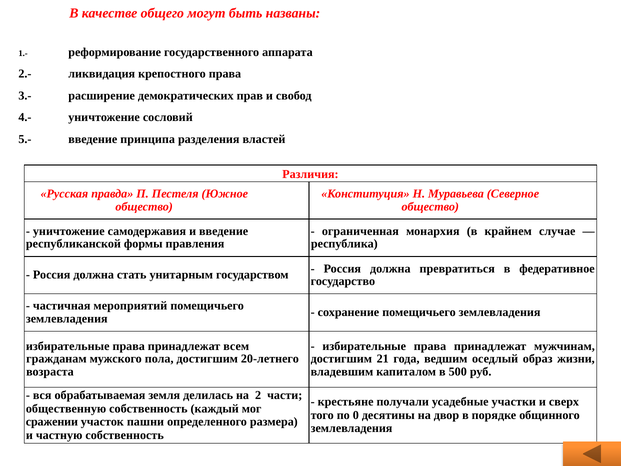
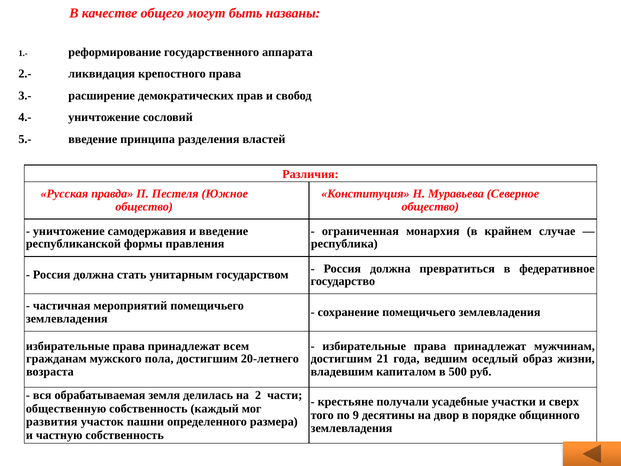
0: 0 -> 9 (356, 415)
сражении: сражении -> развития (52, 422)
